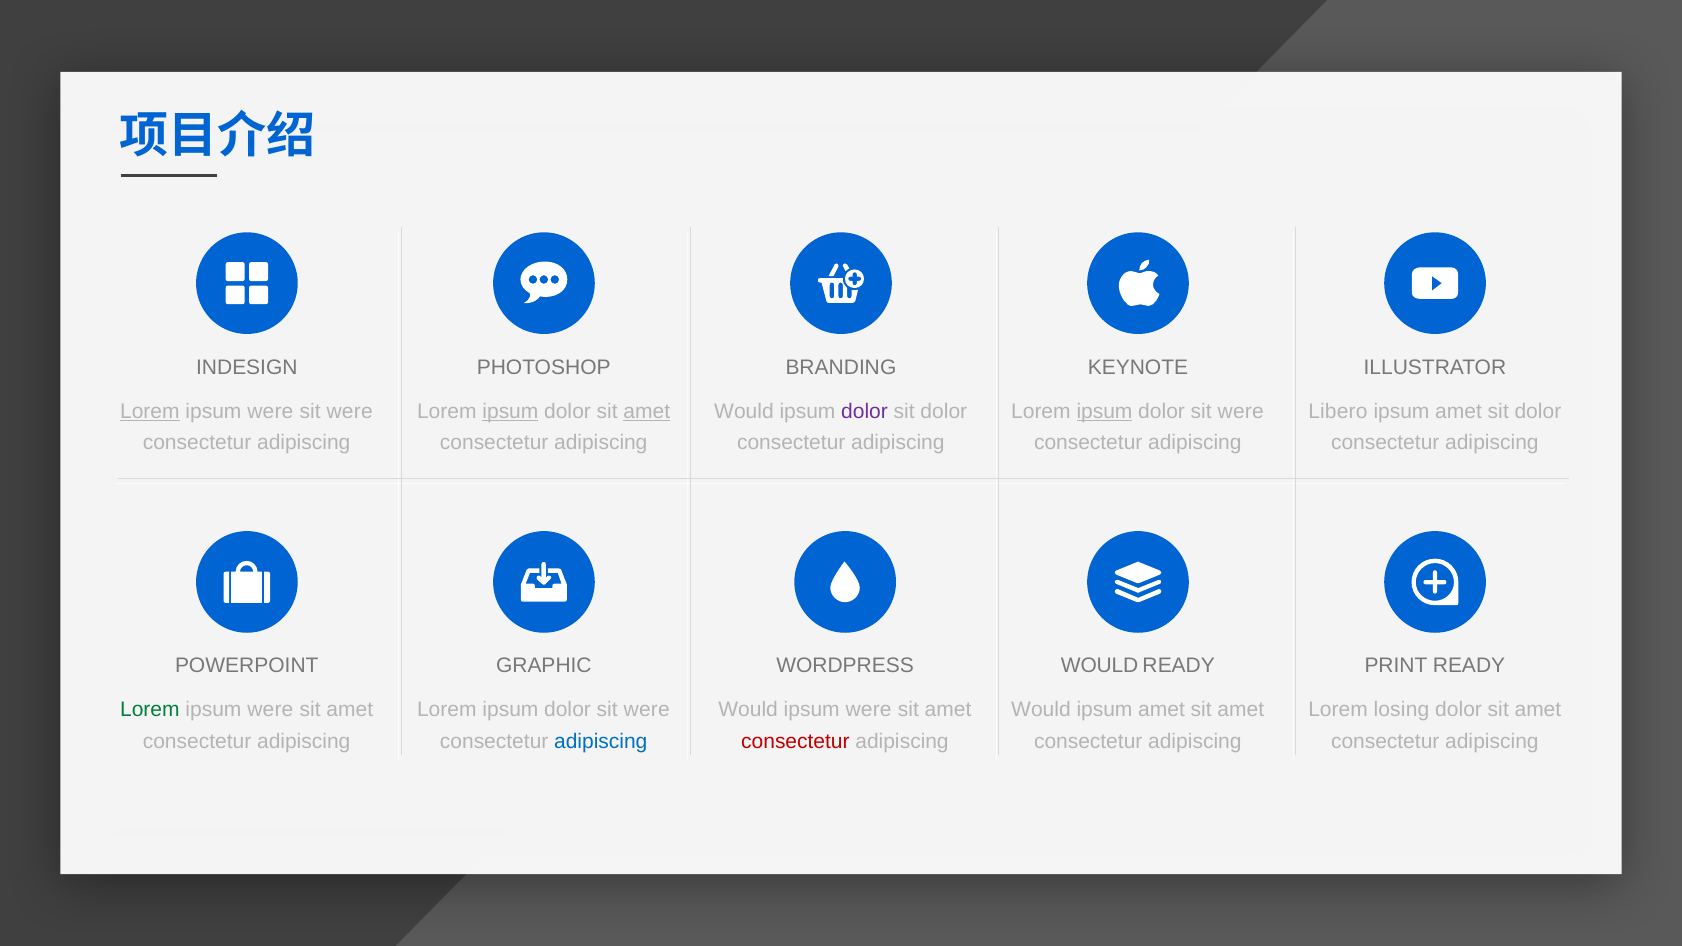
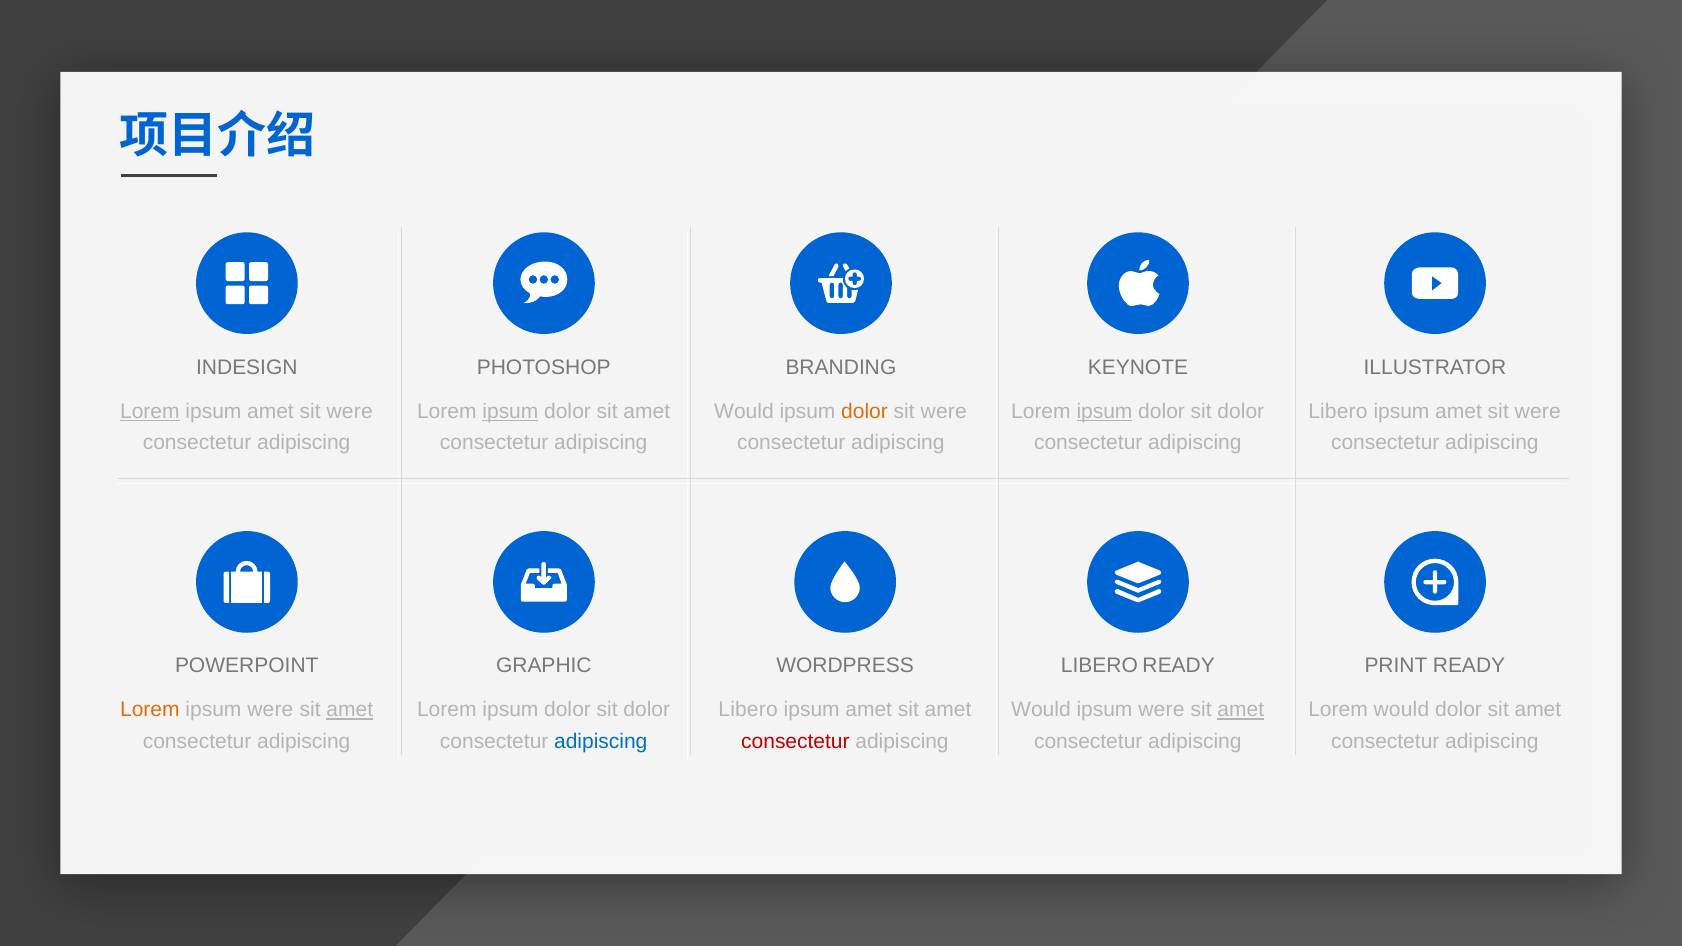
were: were -> amet (270, 411)
amet underline: present -> none (647, 411)
dolor colour: purple -> orange (865, 411)
dolor: dolor -> were (944, 411)
were: were -> dolor (1241, 411)
dolor: dolor -> were (1538, 411)
WOULD: WOULD -> LIBERO (1099, 666)
Lorem colour: green -> orange (150, 710)
amet underline: none -> present (350, 710)
were: were -> dolor (647, 710)
Would: Would -> Libero (748, 710)
were: were -> amet (869, 710)
amet: amet -> were (1161, 710)
amet underline: none -> present (1241, 710)
Lorem losing: losing -> would (1401, 710)
